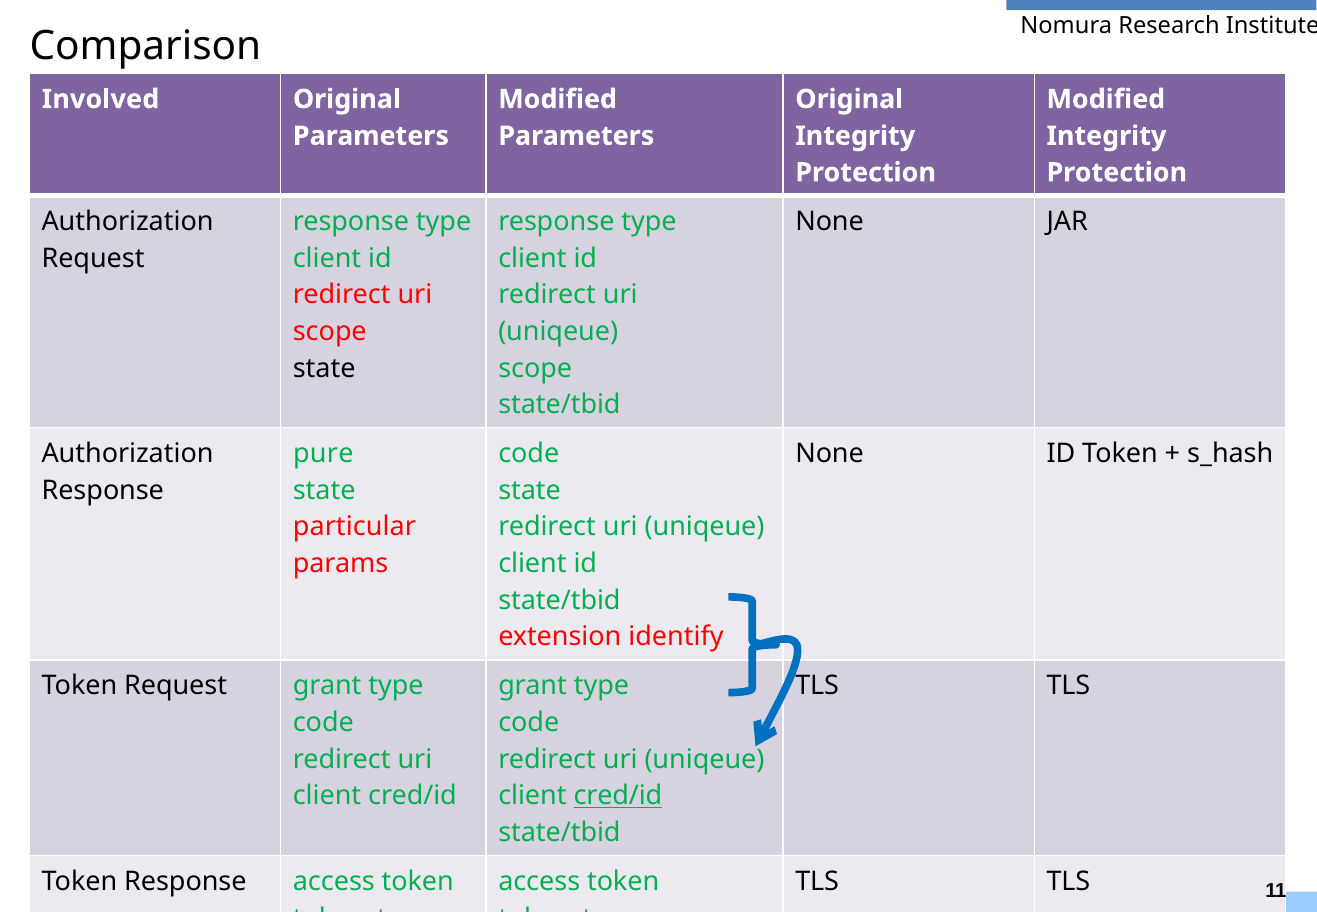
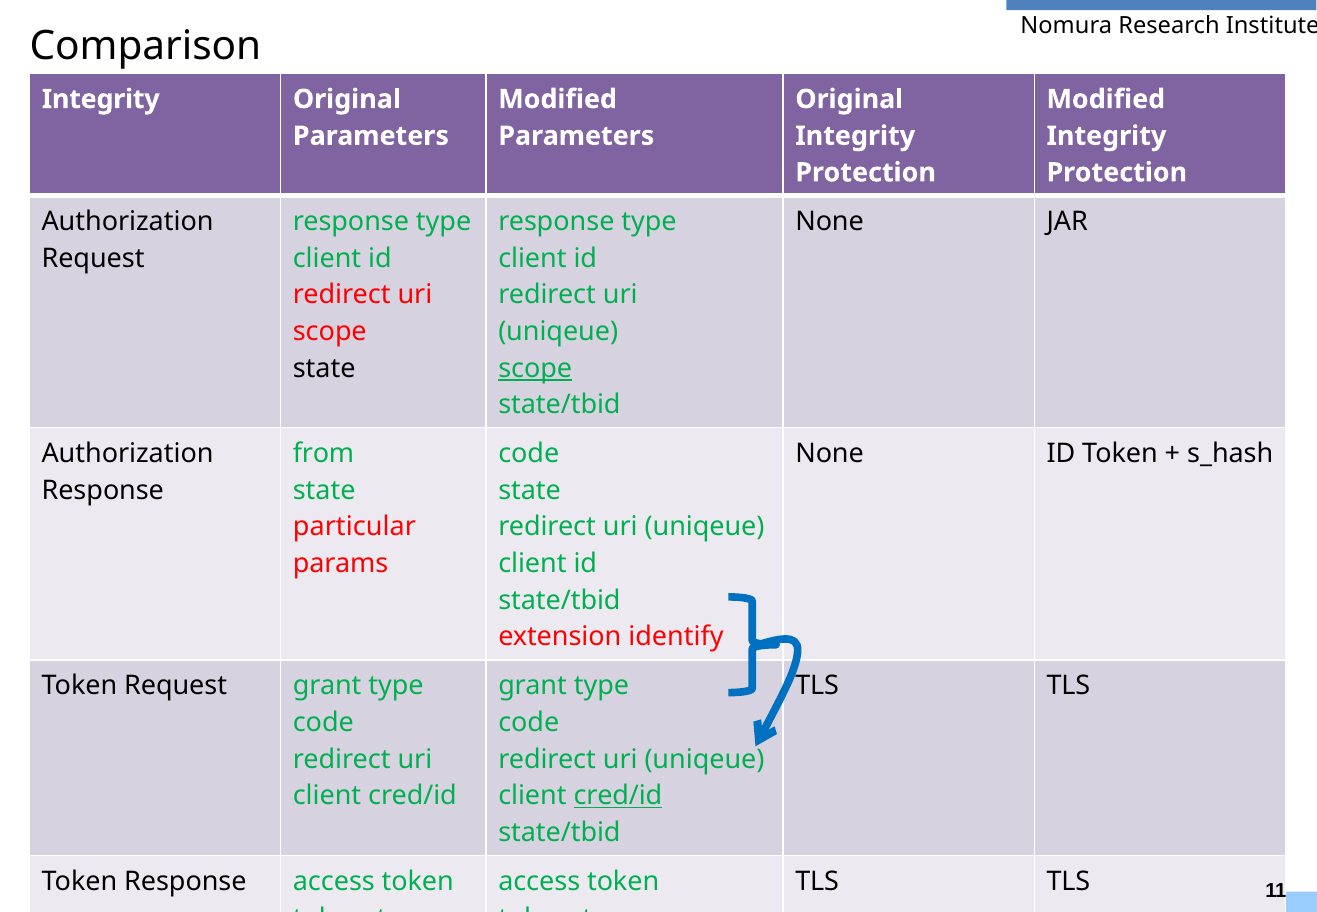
Involved: Involved -> Integrity (101, 99)
scope underline: none -> present (535, 368)
pure: pure -> from (324, 454)
